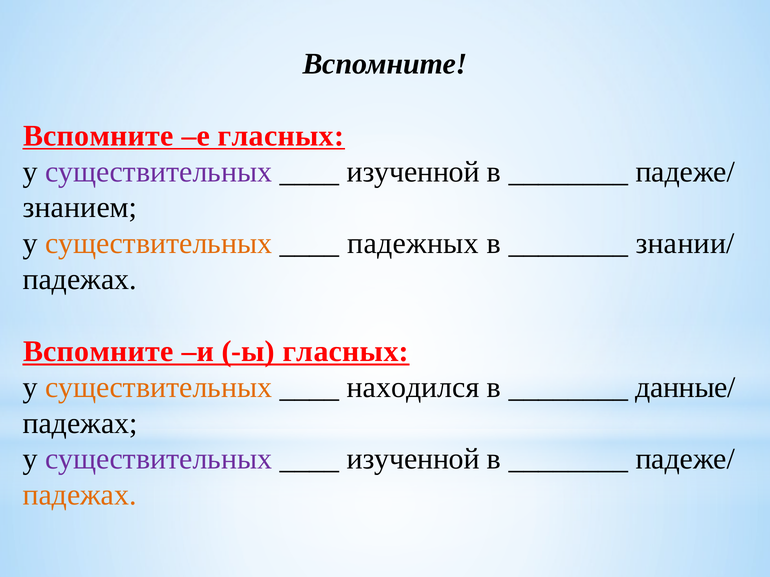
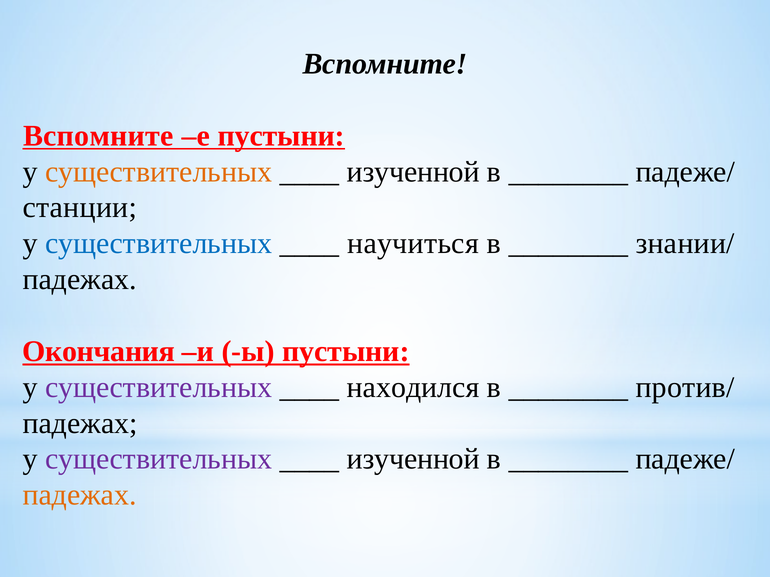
е гласных: гласных -> пустыни (281, 136)
существительных colour: purple -> orange (159, 172)
знанием: знанием -> станции (80, 208)
существительных colour: orange -> blue (159, 244)
падежных: падежных -> научиться (413, 244)
Вспомните: Вспомните -> Окончания (99, 352)
ы гласных: гласных -> пустыни (346, 352)
существительных colour: orange -> purple (159, 388)
данные/: данные/ -> против/ (685, 388)
